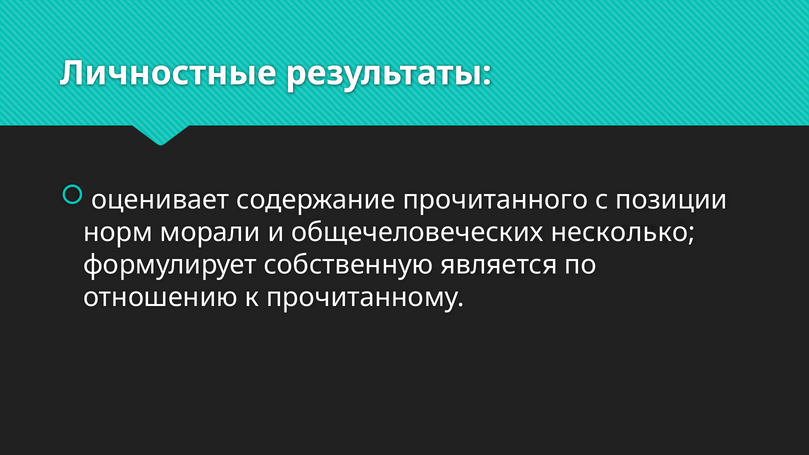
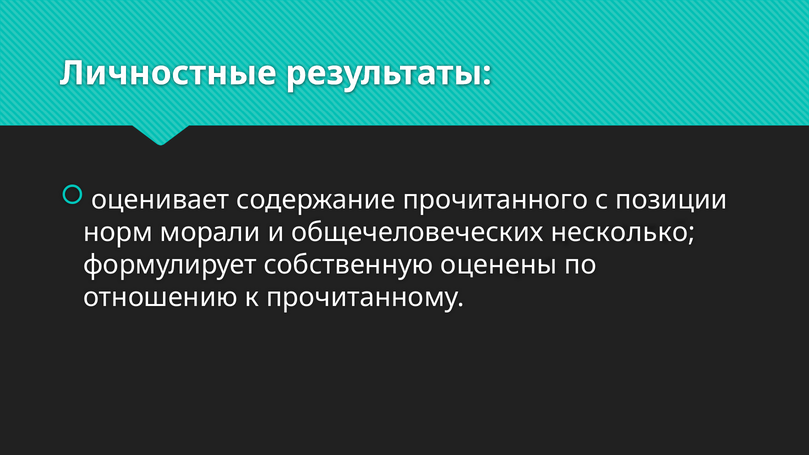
является: является -> оценены (499, 265)
